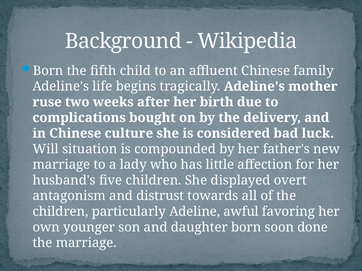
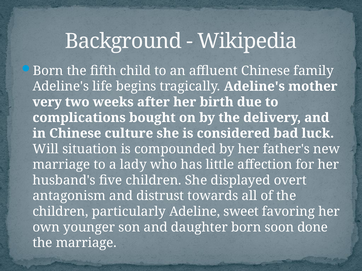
ruse: ruse -> very (47, 102)
awful: awful -> sweet (241, 212)
